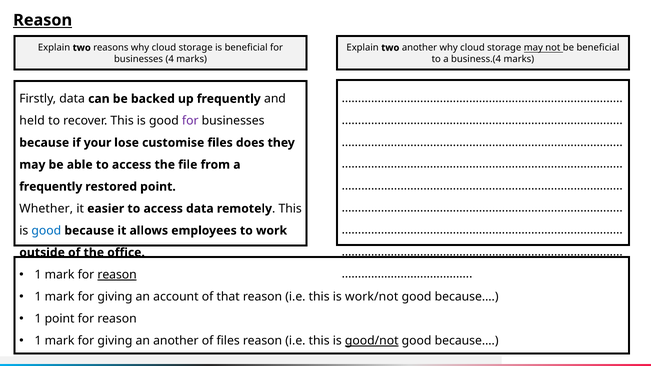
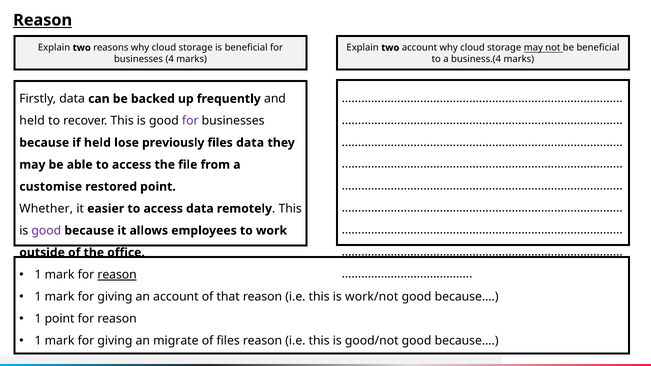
two another: another -> account (420, 48)
if your: your -> held (97, 143)
customise: customise -> previously (173, 143)
files does: does -> data (250, 143)
frequently: frequently -> customise (51, 187)
good colour: blue -> purple (46, 231)
an another: another -> migrate (176, 341)
good/not underline: present -> none (372, 341)
